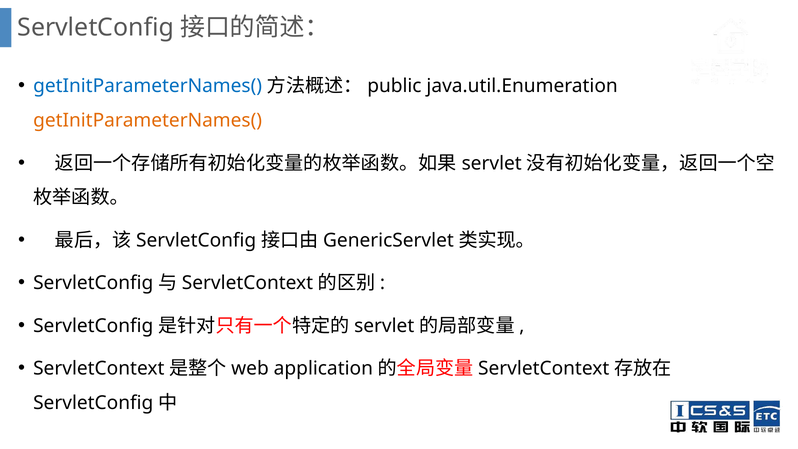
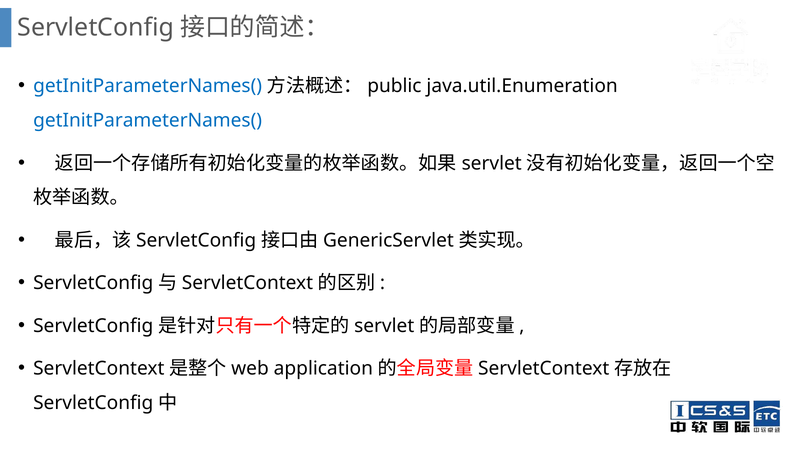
getInitParameterNames( colour: orange -> blue (148, 120)
